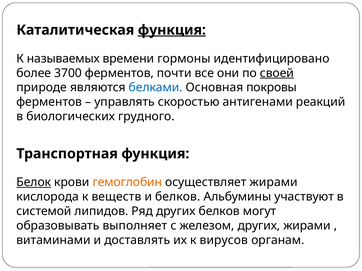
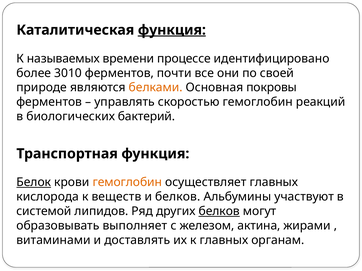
гормоны: гормоны -> процессе (184, 59)
3700: 3700 -> 3010 (68, 73)
своей underline: present -> none (277, 73)
белками colour: blue -> orange (156, 88)
скоростью антигенами: антигенами -> гемоглобин (258, 102)
грудного: грудного -> бактерий (146, 117)
осуществляет жирами: жирами -> главных (274, 183)
белков underline: none -> present (219, 212)
железом других: других -> актина (259, 226)
к вирусов: вирусов -> главных (224, 241)
